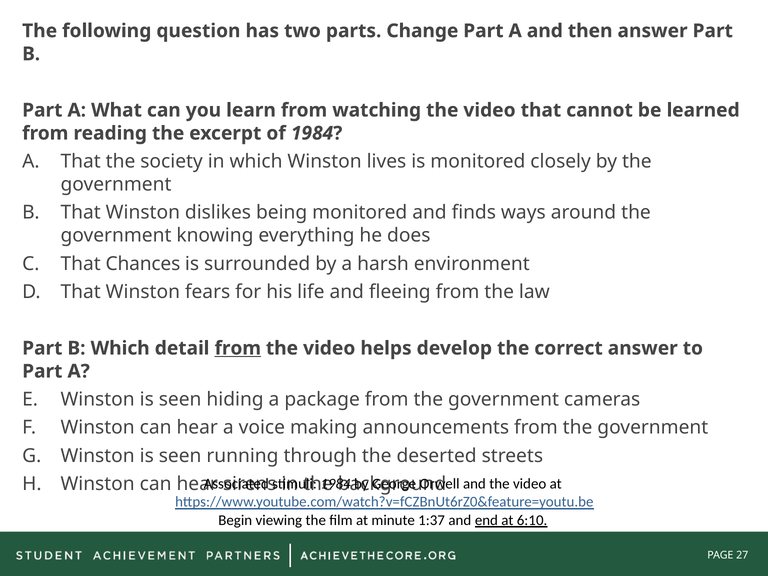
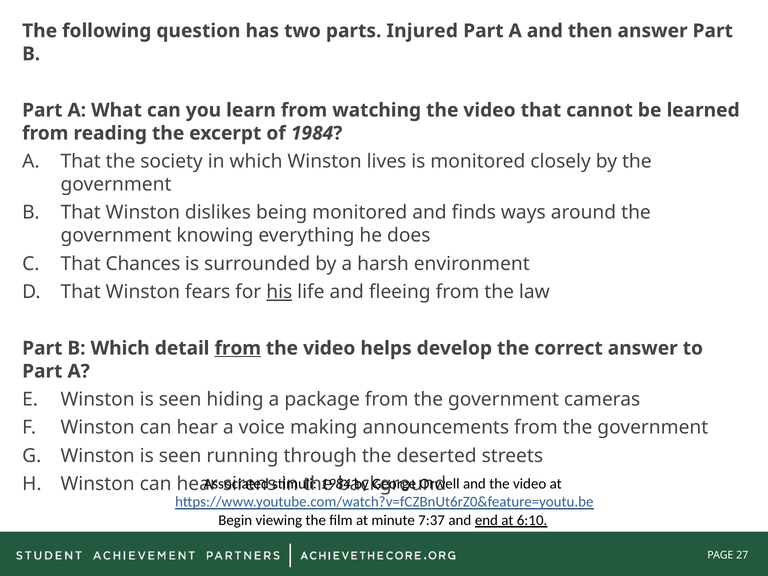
Change: Change -> Injured (422, 31)
his underline: none -> present (279, 292)
1:37: 1:37 -> 7:37 (432, 520)
